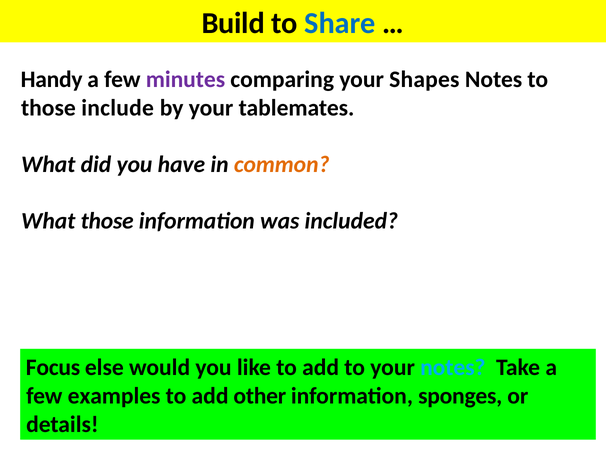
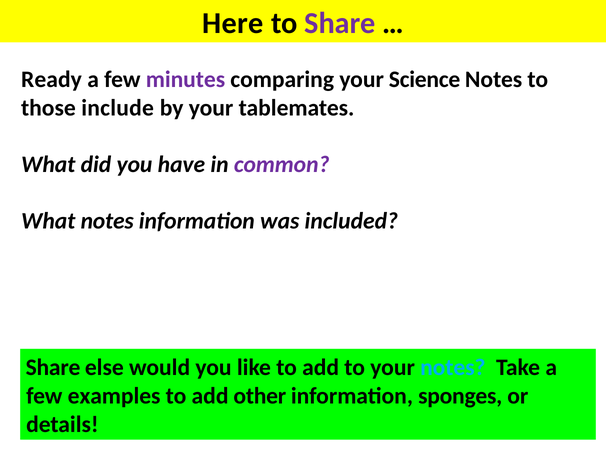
Build: Build -> Here (233, 23)
Share colour: blue -> purple (340, 23)
Handy: Handy -> Ready (51, 79)
Shapes: Shapes -> Science (425, 79)
common colour: orange -> purple (282, 164)
What those: those -> notes (107, 221)
Focus: Focus -> Share (53, 367)
